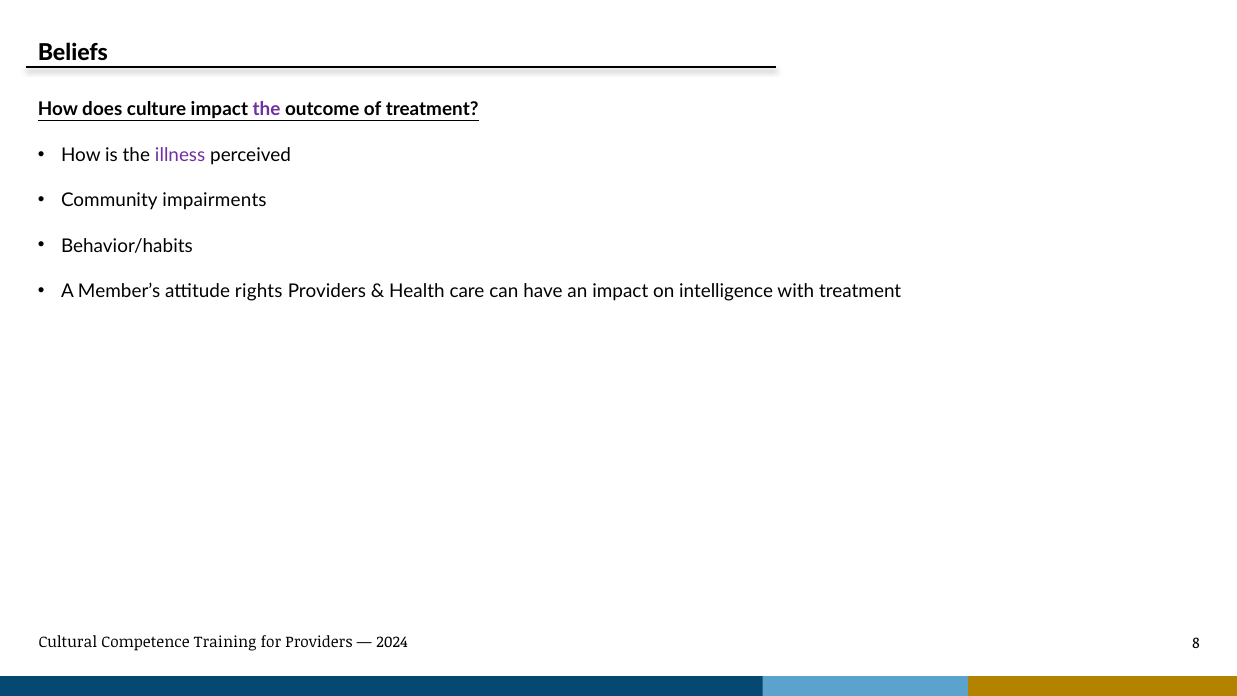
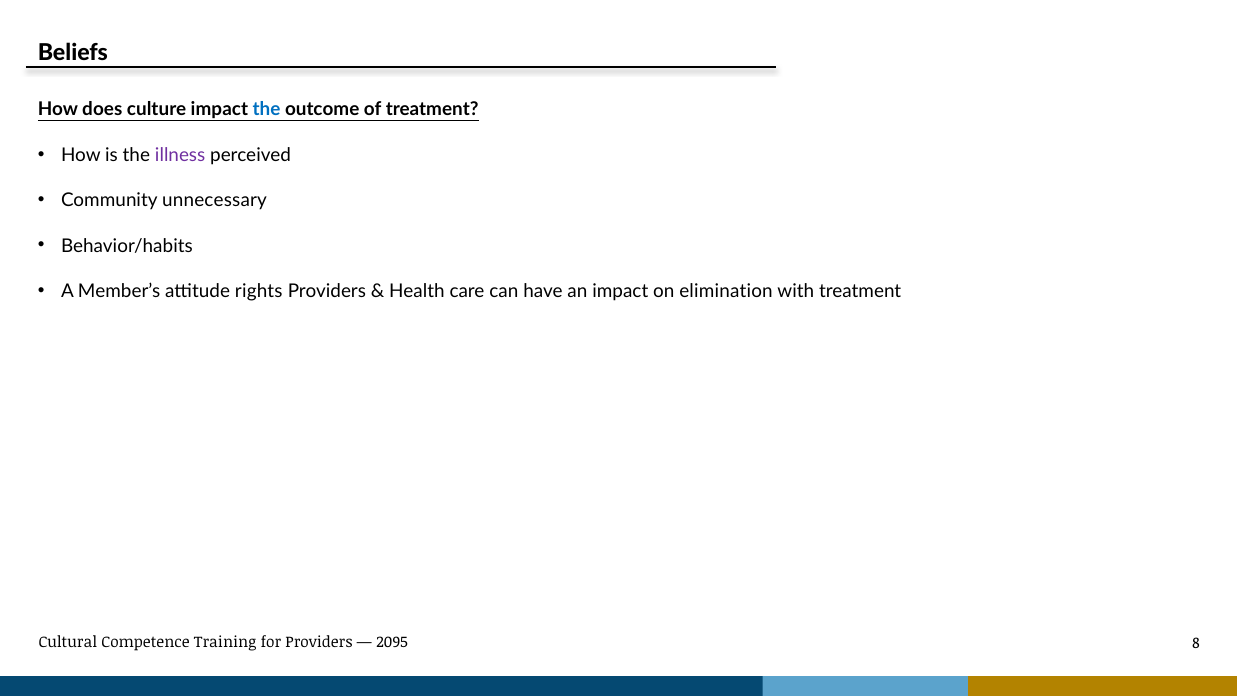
the colour: purple -> blue (266, 110)
impairments: impairments -> unnecessary (215, 200)
intelligence: intelligence -> elimination (726, 291)
2024: 2024 -> 2095 (392, 642)
